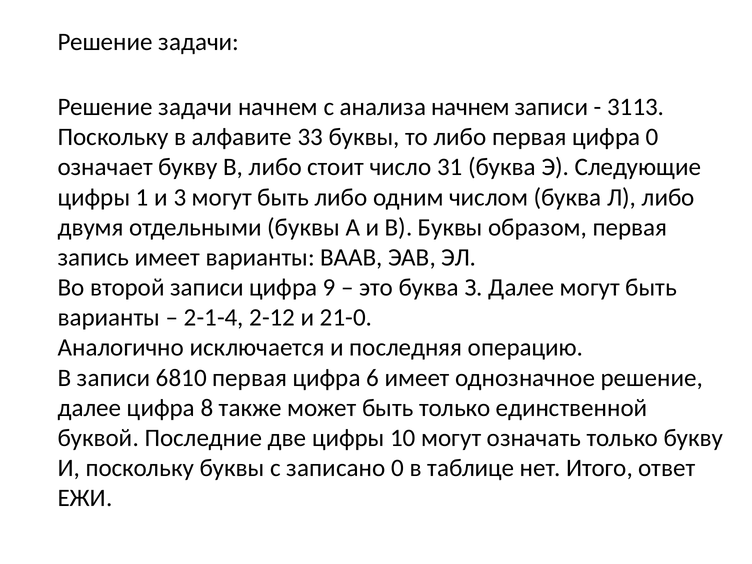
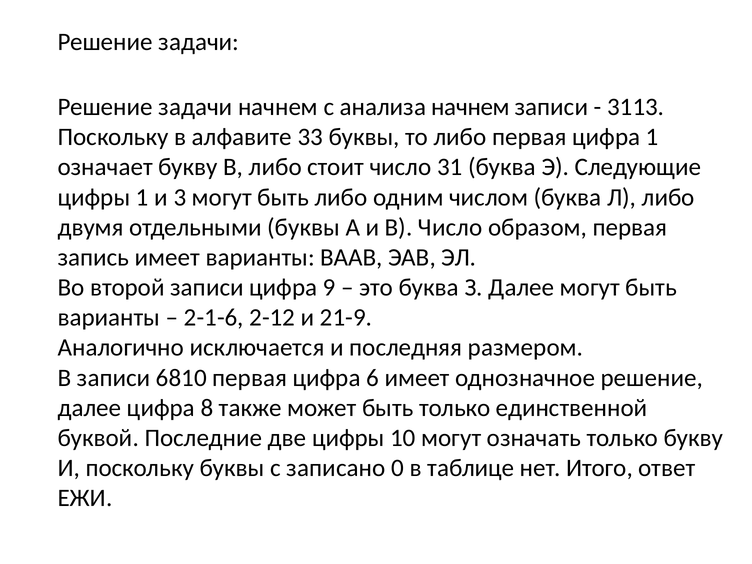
цифра 0: 0 -> 1 (652, 137)
В Буквы: Буквы -> Число (450, 227)
2-1-4: 2-1-4 -> 2-1-6 (214, 318)
21-0: 21-0 -> 21-9 (346, 318)
операцию: операцию -> размером (526, 348)
